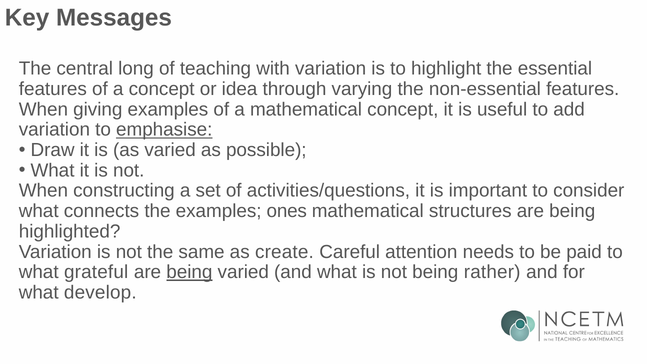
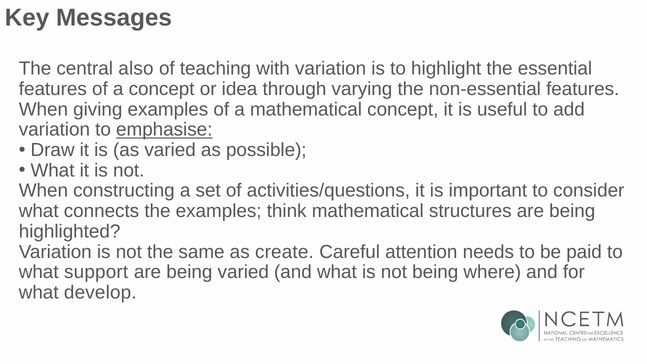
long: long -> also (136, 69)
ones: ones -> think (287, 211)
grateful: grateful -> support (96, 272)
being underline: present -> none (189, 272)
rather: rather -> where (492, 272)
